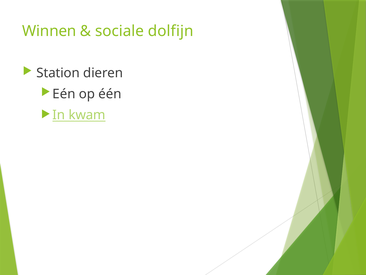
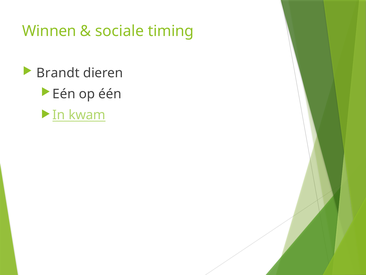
dolfijn: dolfijn -> timing (171, 31)
Station: Station -> Brandt (58, 73)
